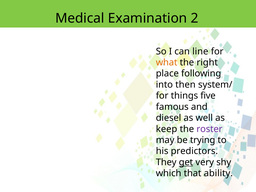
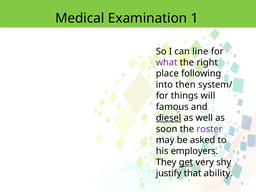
2: 2 -> 1 (195, 18)
what colour: orange -> purple (167, 62)
five: five -> will (208, 96)
diesel underline: none -> present (169, 118)
keep: keep -> soon (167, 129)
trying: trying -> asked (203, 140)
predictors: predictors -> employers (194, 151)
which: which -> justify (169, 173)
